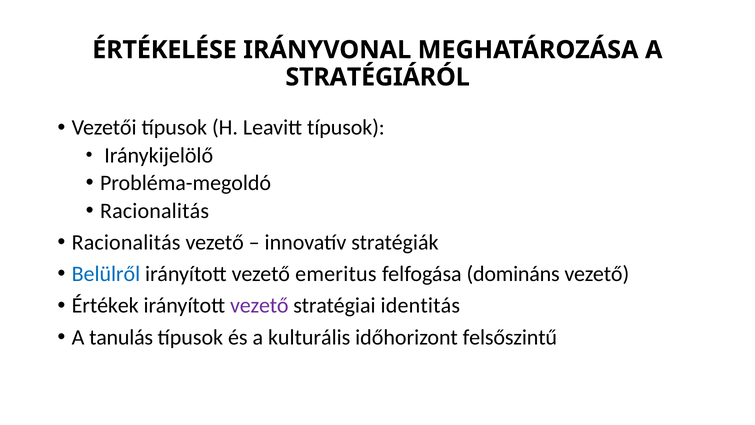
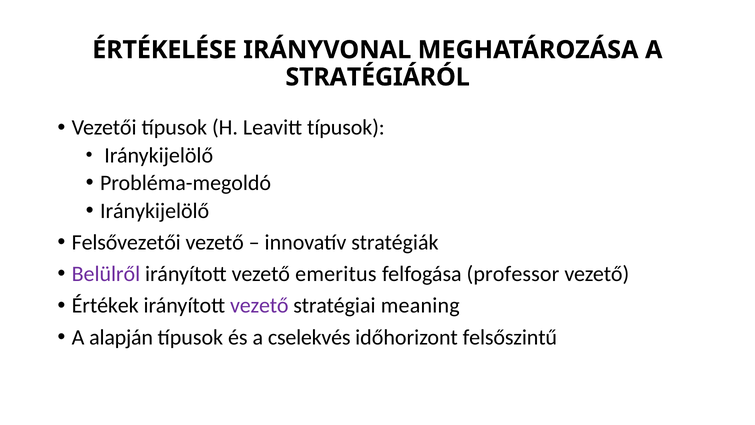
Racionalitás: Racionalitás -> Iránykijelölő (155, 211)
Racionalitás: Racionalitás -> Felsővezetői (126, 242)
Belülről colour: blue -> purple (106, 274)
domináns: domináns -> professor (513, 274)
identitás: identitás -> meaning (420, 305)
tanulás: tanulás -> alapján (121, 337)
kulturális: kulturális -> cselekvés (309, 337)
